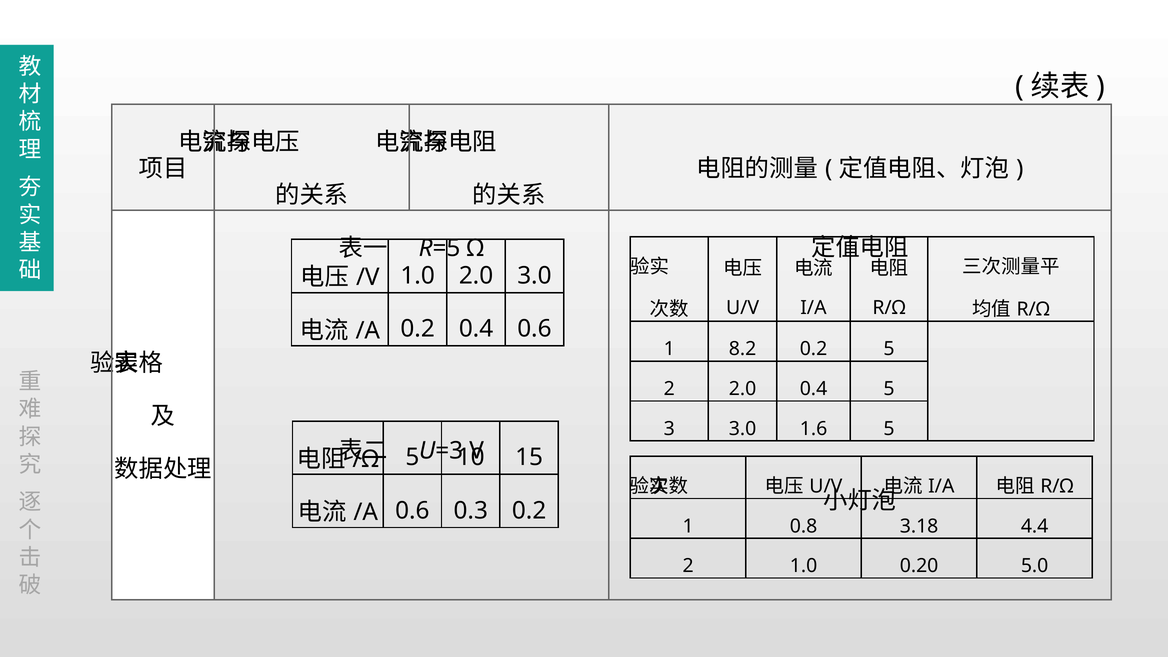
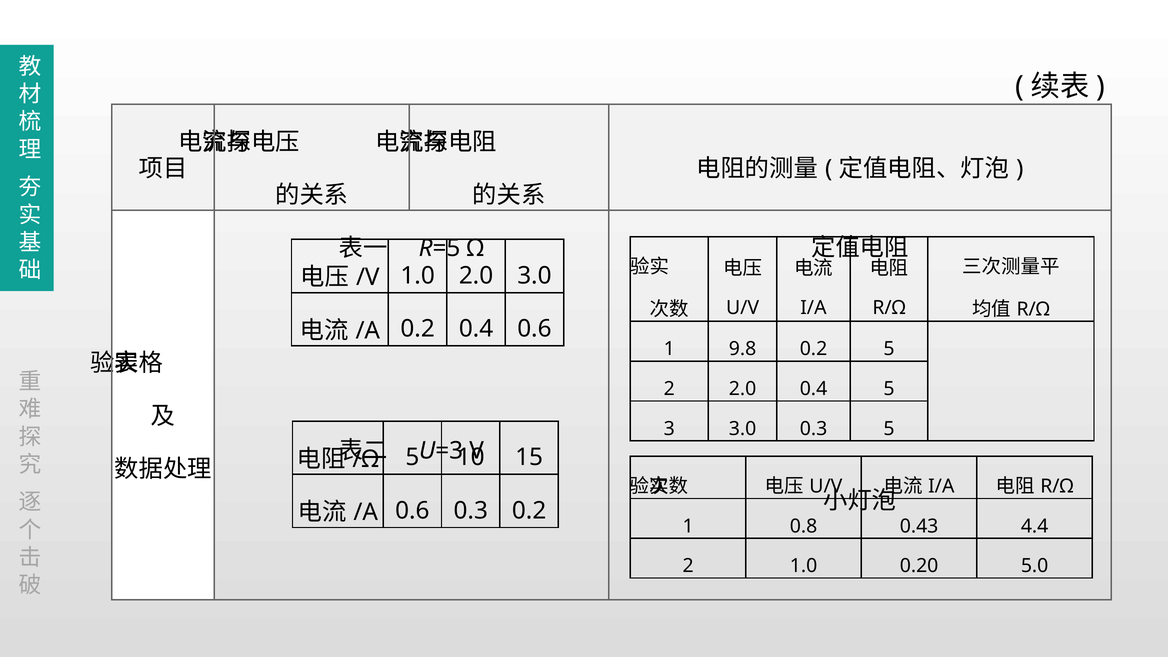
8.2: 8.2 -> 9.8 (743, 349)
3.0 1.6: 1.6 -> 0.3 (814, 429)
3.18: 3.18 -> 0.43 (919, 526)
